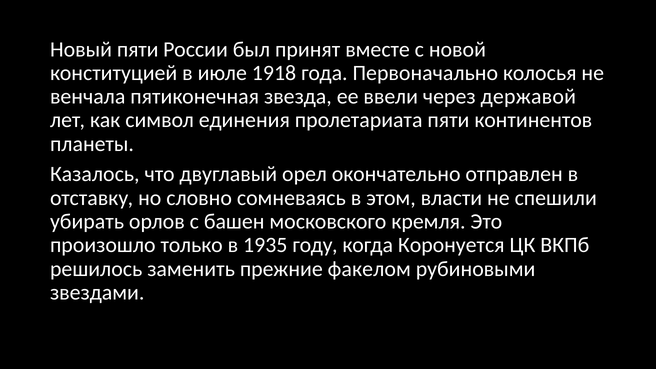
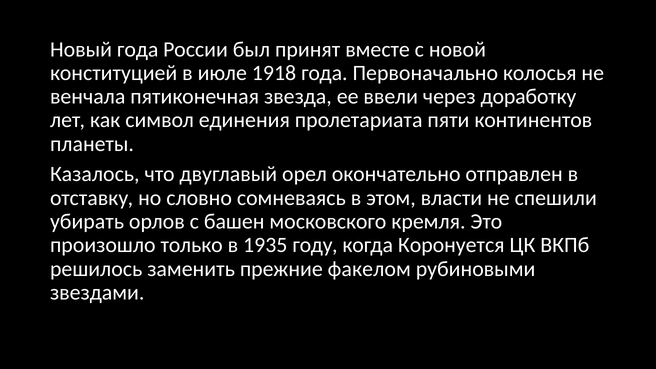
Новый пяти: пяти -> года (138, 49)
державой: державой -> доработку (528, 97)
